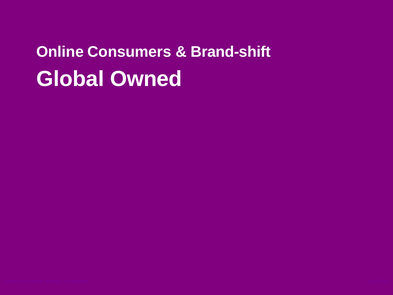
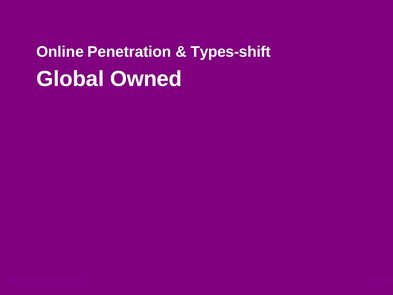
Consumers: Consumers -> Penetration (129, 52)
Brand-shift: Brand-shift -> Types-shift (231, 52)
